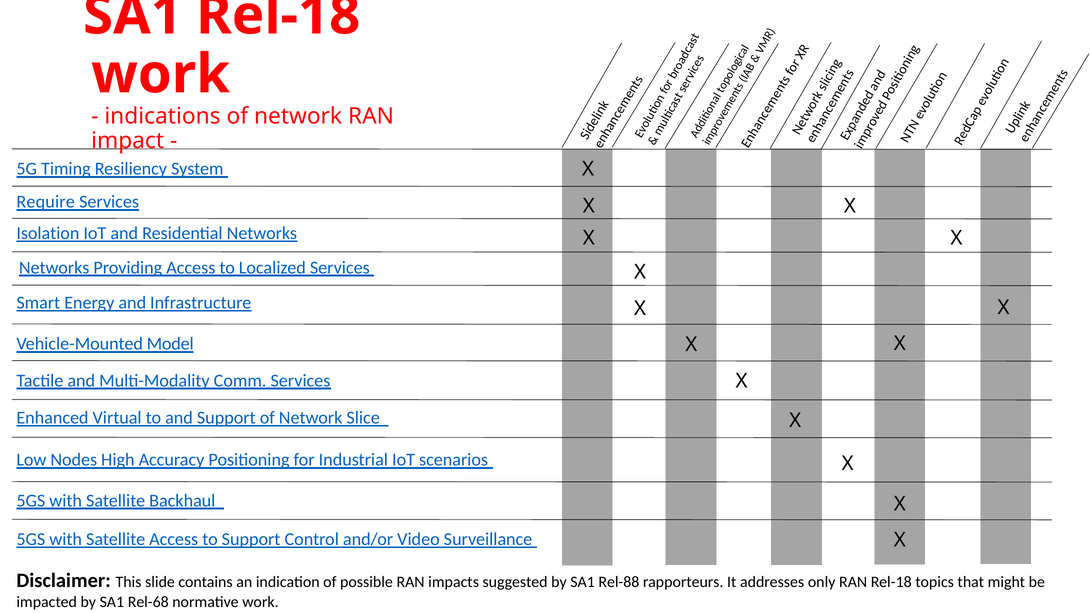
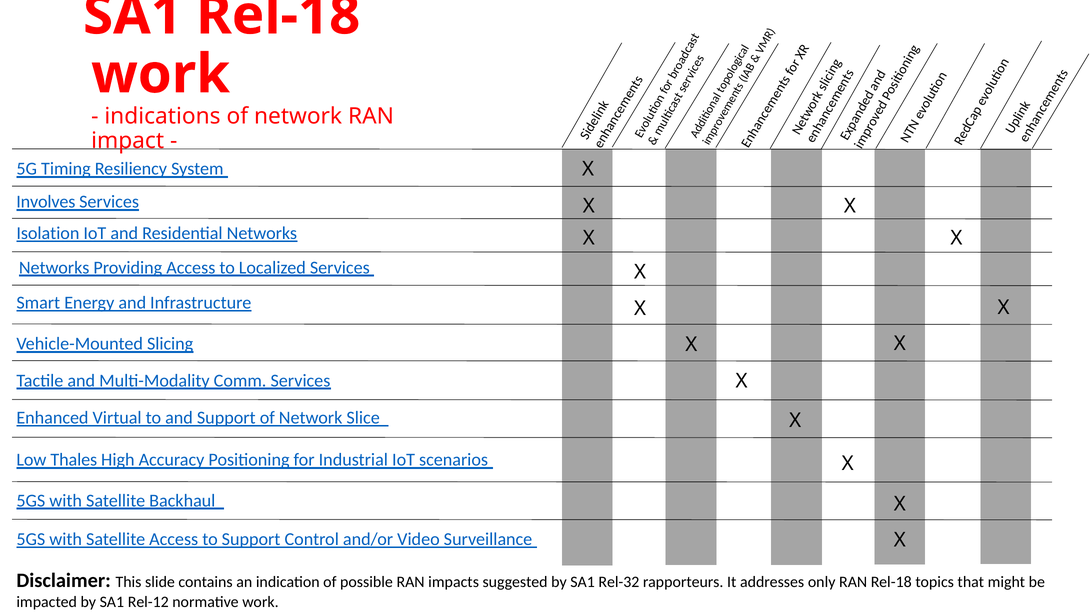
Require: Require -> Involves (46, 202)
Model: Model -> Slicing (170, 344)
Nodes: Nodes -> Thales (74, 460)
Rel-88: Rel-88 -> Rel-32 (619, 582)
Rel-68: Rel-68 -> Rel-12 (148, 602)
